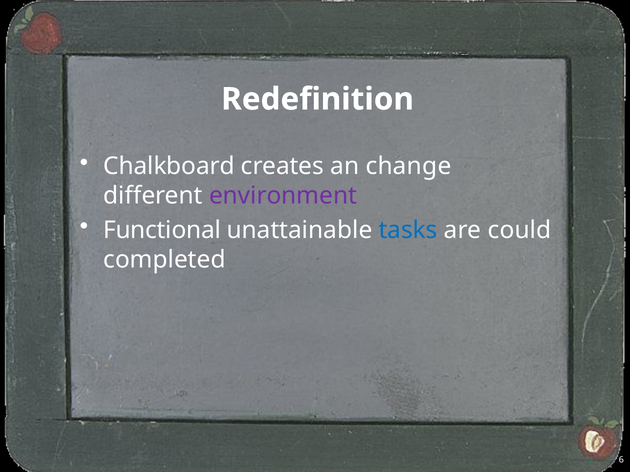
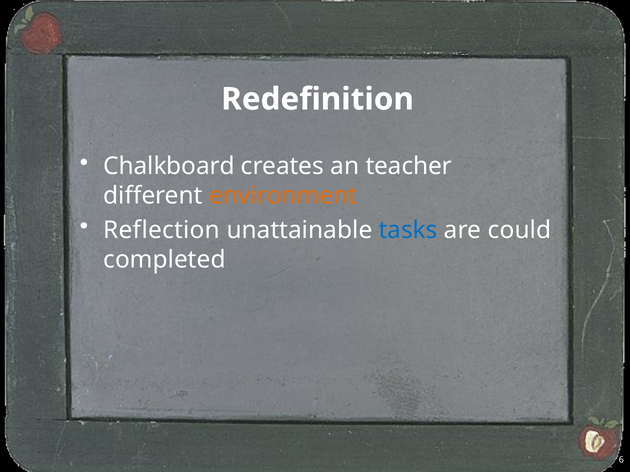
change: change -> teacher (409, 167)
environment colour: purple -> orange (283, 196)
Functional: Functional -> Reflection (162, 230)
